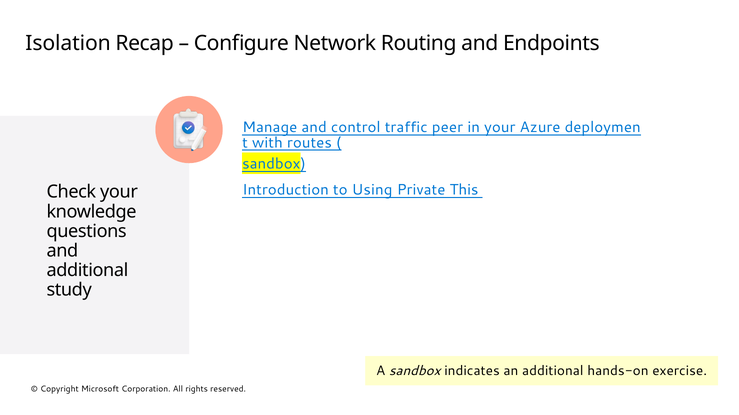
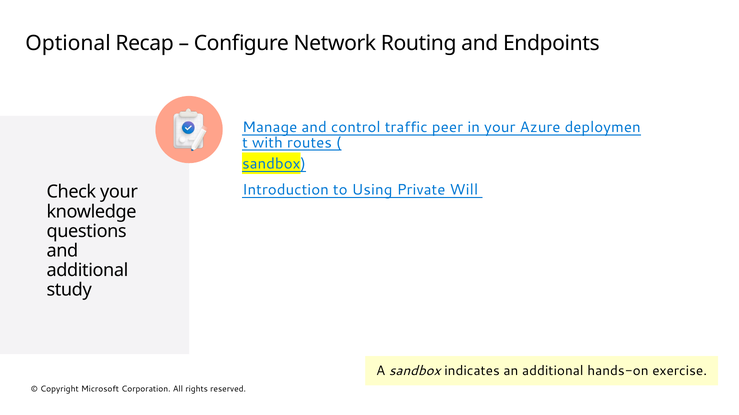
Isolation: Isolation -> Optional (68, 43)
This: This -> Will (464, 190)
